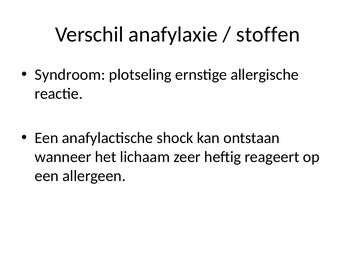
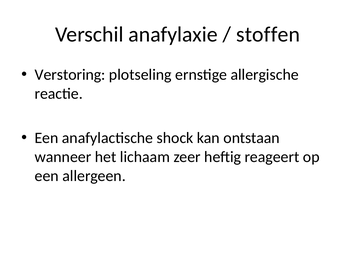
Syndroom: Syndroom -> Verstoring (70, 75)
